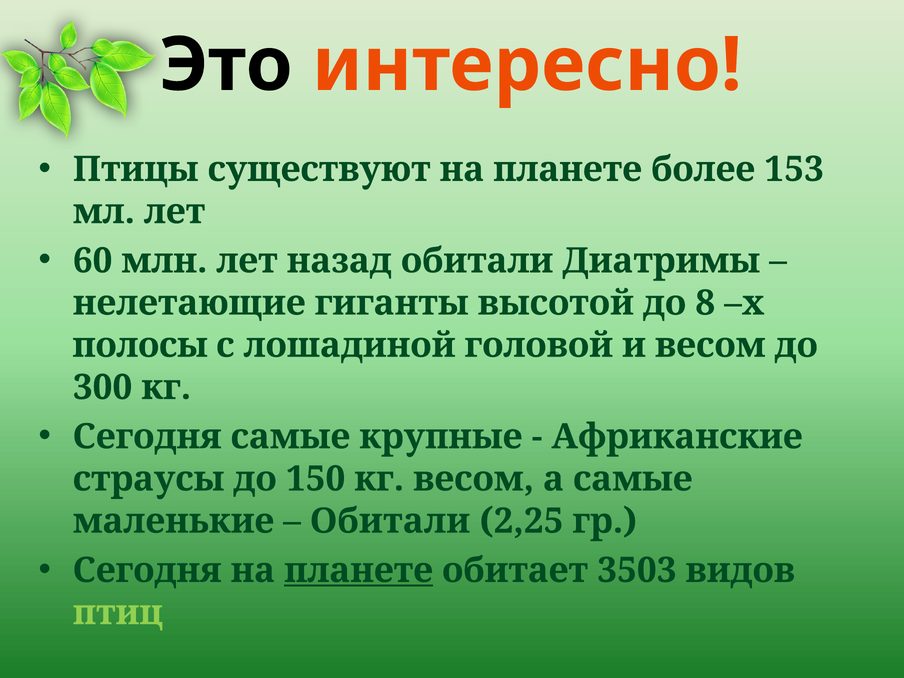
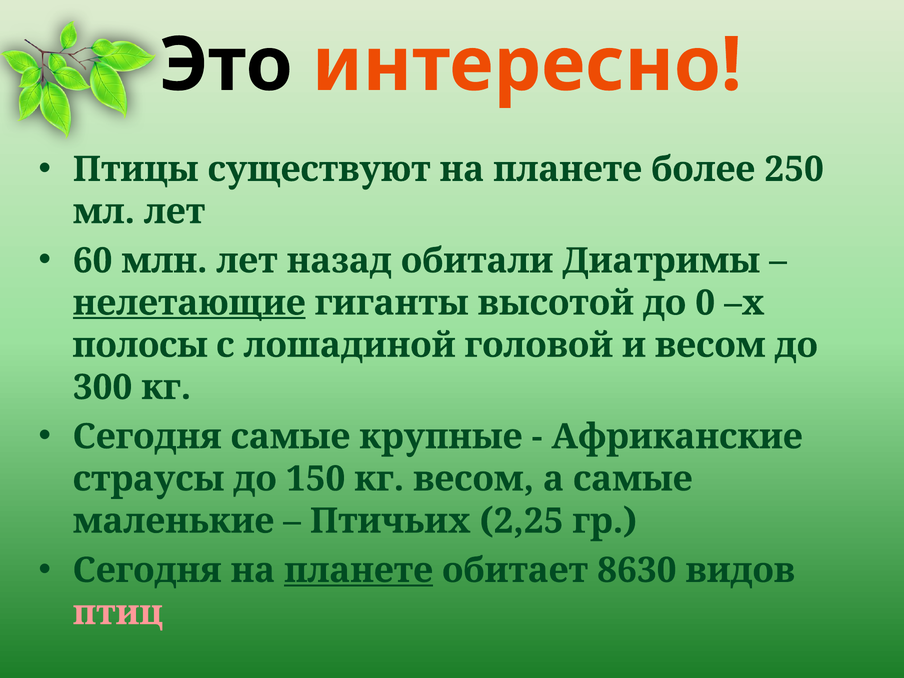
153: 153 -> 250 (794, 169)
нелетающие underline: none -> present (189, 303)
8: 8 -> 0 (705, 303)
Обитали: Обитали -> Птичьих (390, 521)
3503: 3503 -> 8630 (637, 570)
птиц colour: light green -> pink (118, 613)
